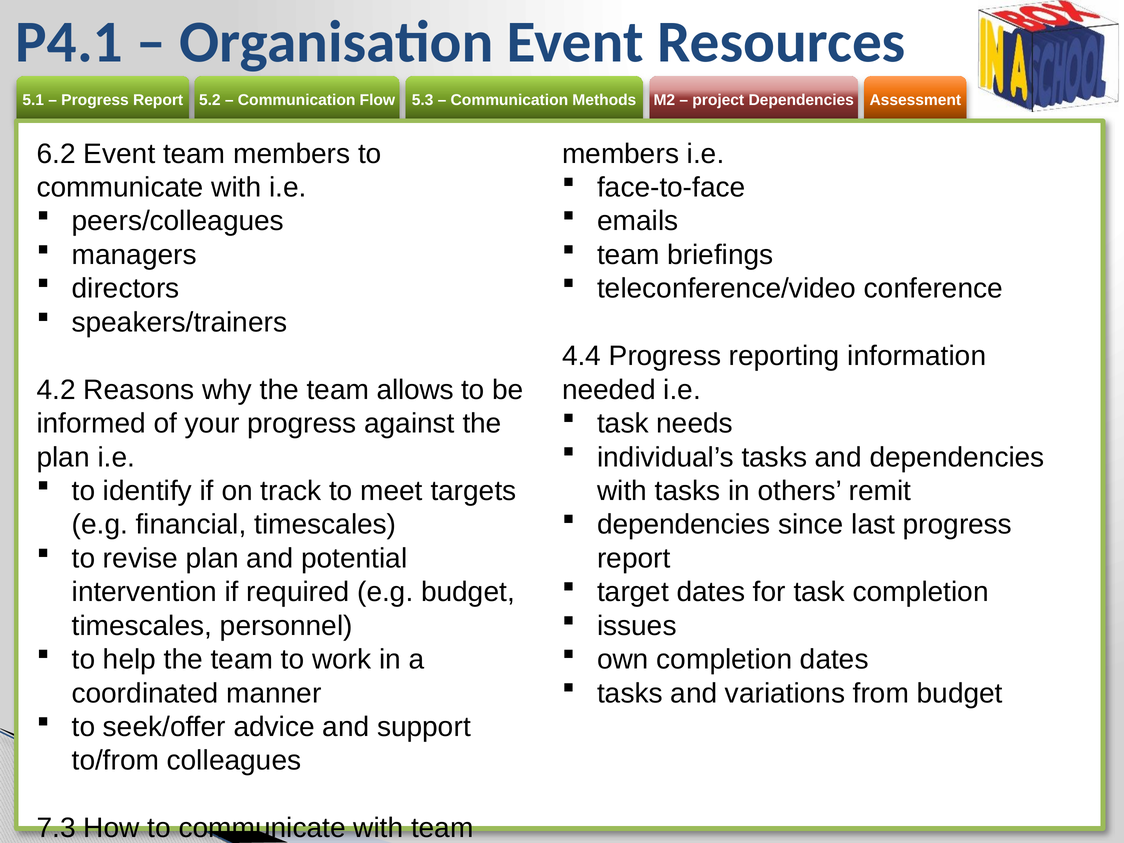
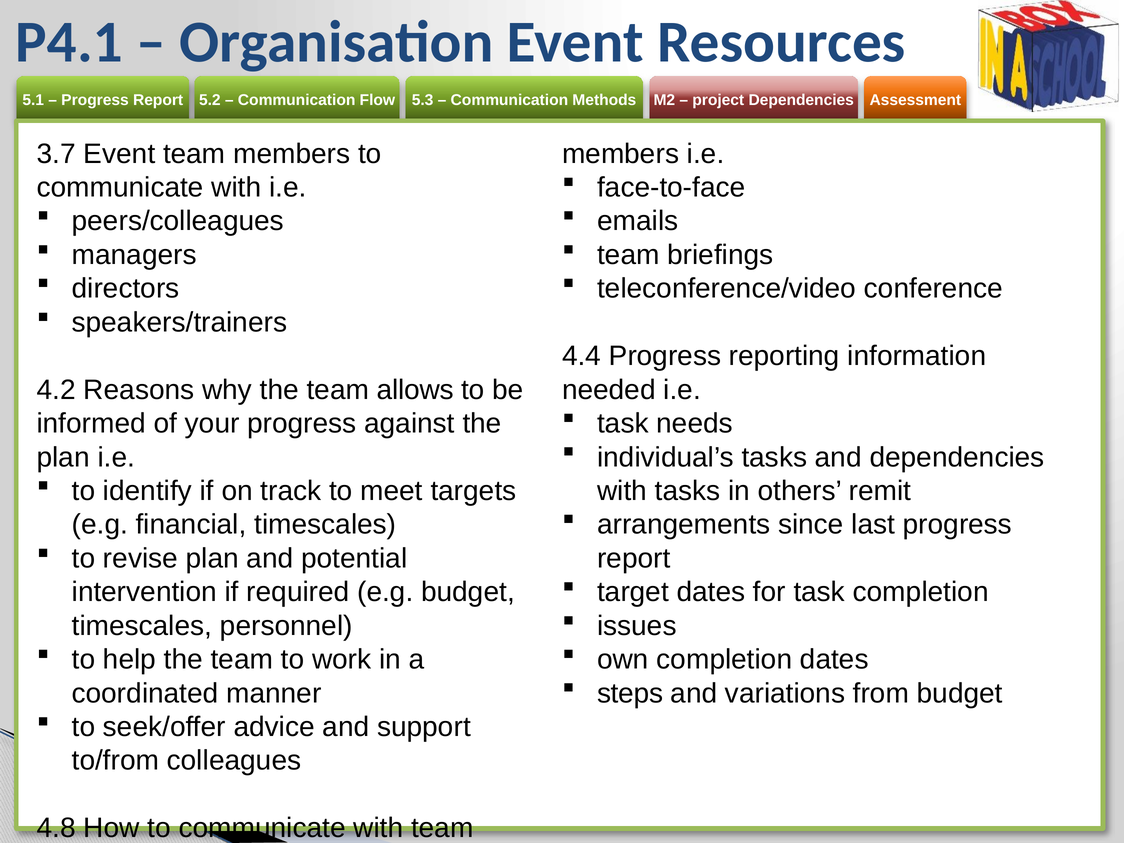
6.2: 6.2 -> 3.7 (56, 154)
dependencies: dependencies -> arrangements (684, 525)
tasks: tasks -> steps (630, 693)
7.3: 7.3 -> 4.8 (56, 828)
